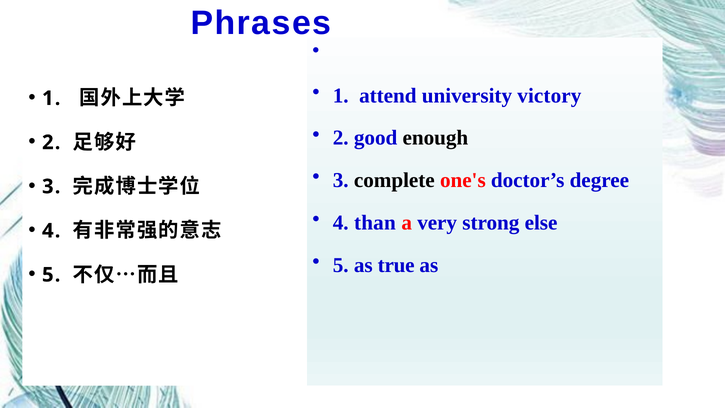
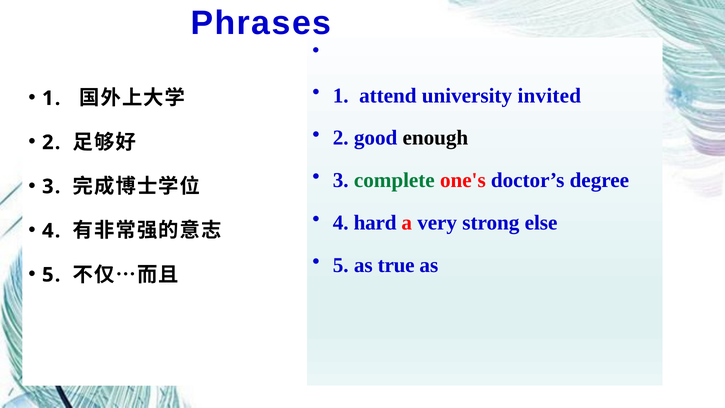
victory: victory -> invited (549, 96)
complete colour: black -> green (394, 180)
than: than -> hard (375, 223)
